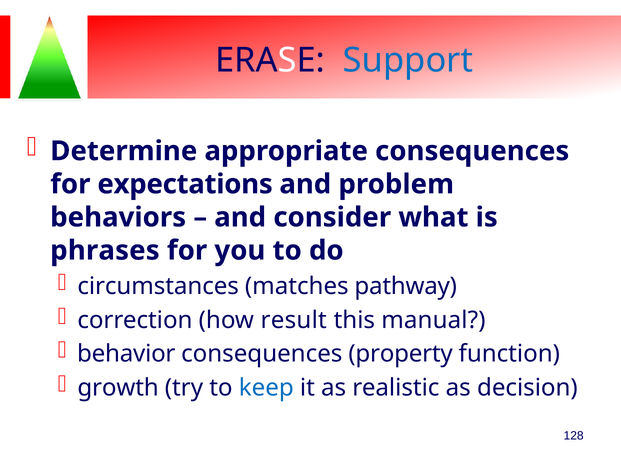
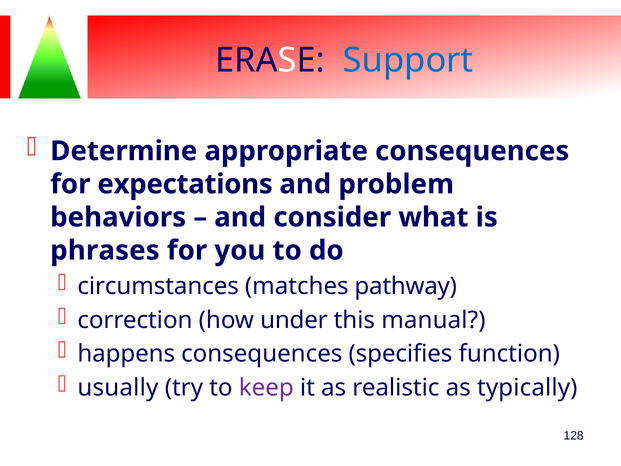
result: result -> under (294, 320)
behavior: behavior -> happens (126, 354)
property: property -> specifies (401, 354)
growth: growth -> usually (118, 388)
keep colour: blue -> purple (266, 388)
decision: decision -> typically (527, 388)
